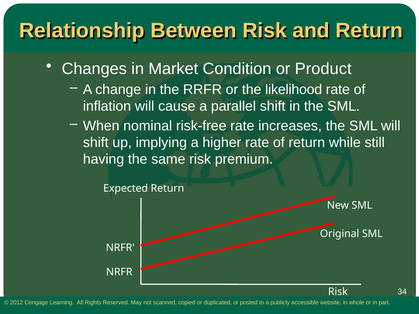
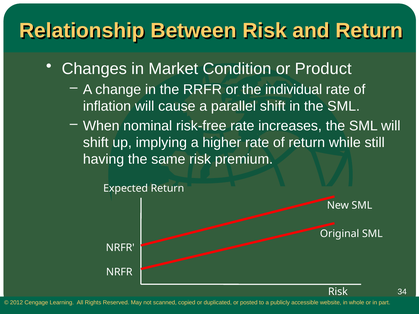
likelihood: likelihood -> individual (294, 90)
